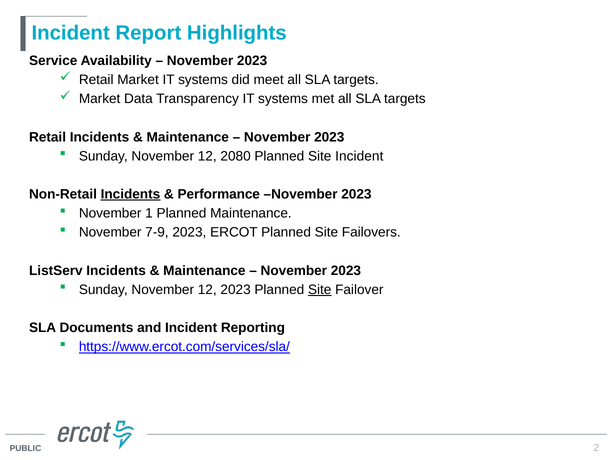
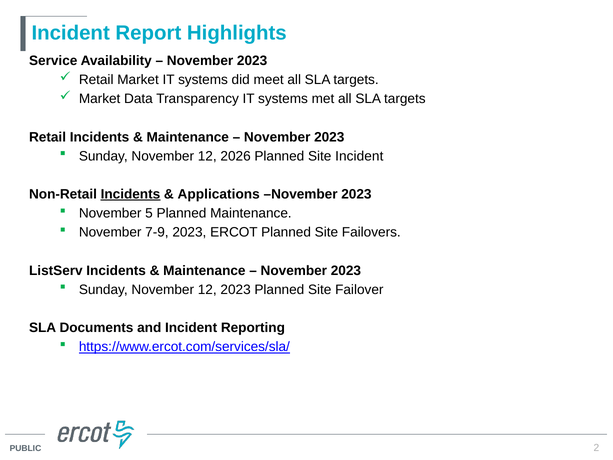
2080: 2080 -> 2026 (236, 156)
Performance: Performance -> Applications (219, 194)
1: 1 -> 5 (149, 213)
Site underline: present -> none (320, 289)
